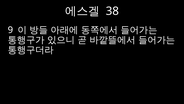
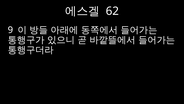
38: 38 -> 62 (112, 11)
